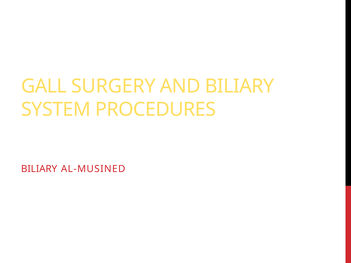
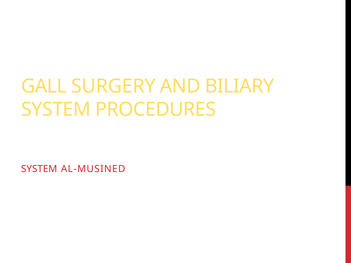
BILIARY: BILIARY -> SYSTEM (39, 169)
